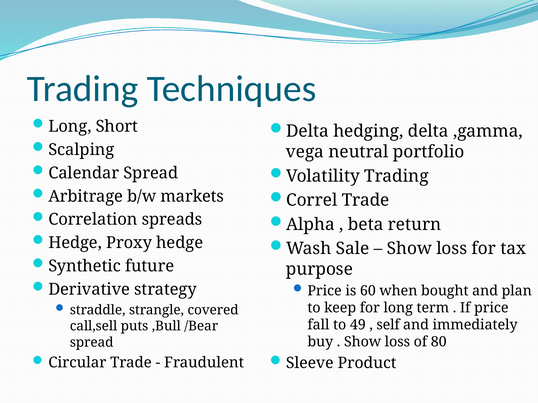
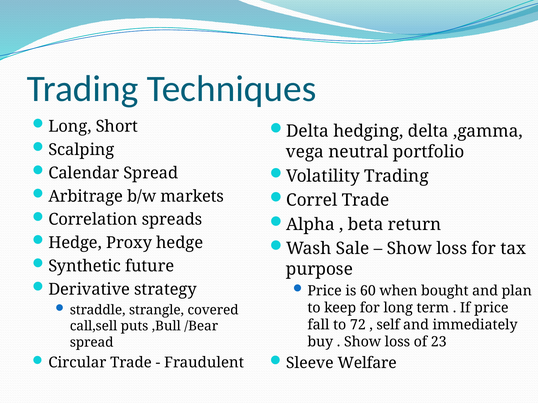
49: 49 -> 72 (358, 325)
80: 80 -> 23 (439, 342)
Product: Product -> Welfare (367, 363)
